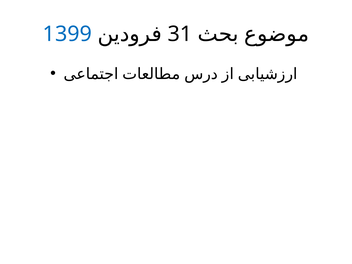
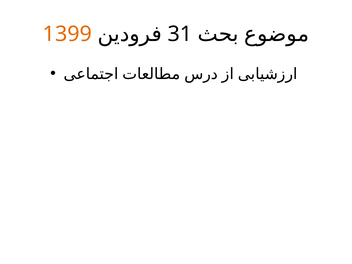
1399 colour: blue -> orange (67, 34)
